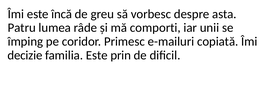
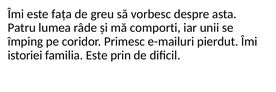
încă: încă -> fața (62, 14)
copiată: copiată -> pierdut (218, 42)
decizie: decizie -> istoriei (25, 55)
